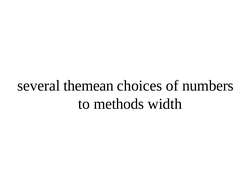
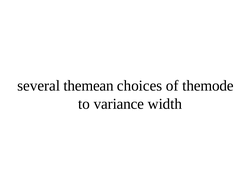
numbers: numbers -> themode (208, 85)
methods: methods -> variance (119, 104)
